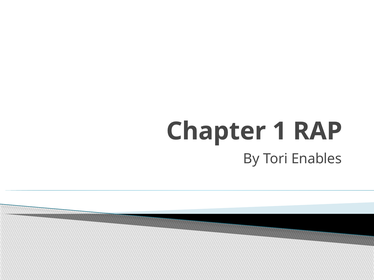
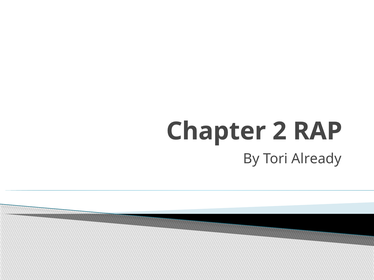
1: 1 -> 2 (280, 131)
Enables: Enables -> Already (316, 159)
